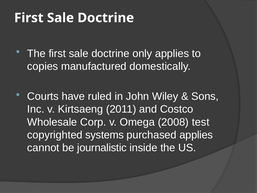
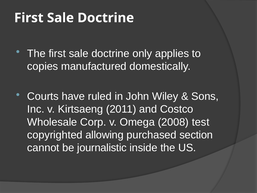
systems: systems -> allowing (105, 135)
purchased applies: applies -> section (196, 135)
